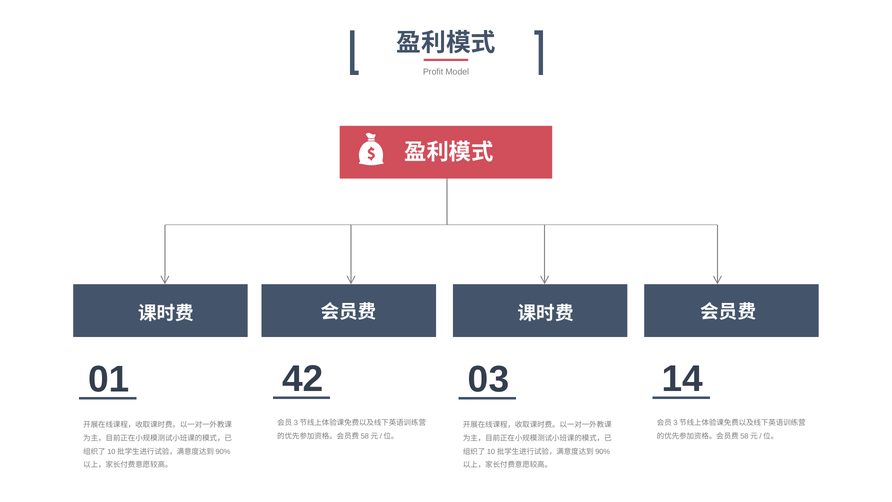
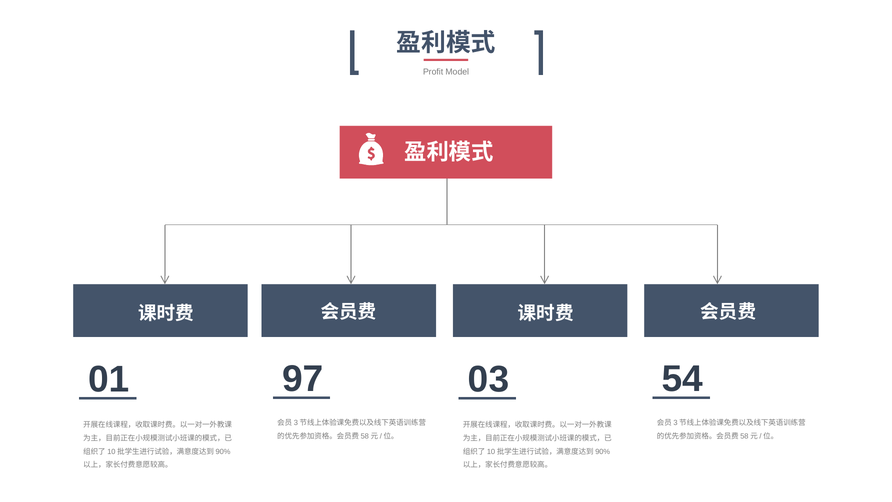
42: 42 -> 97 (303, 379)
14: 14 -> 54 (682, 379)
